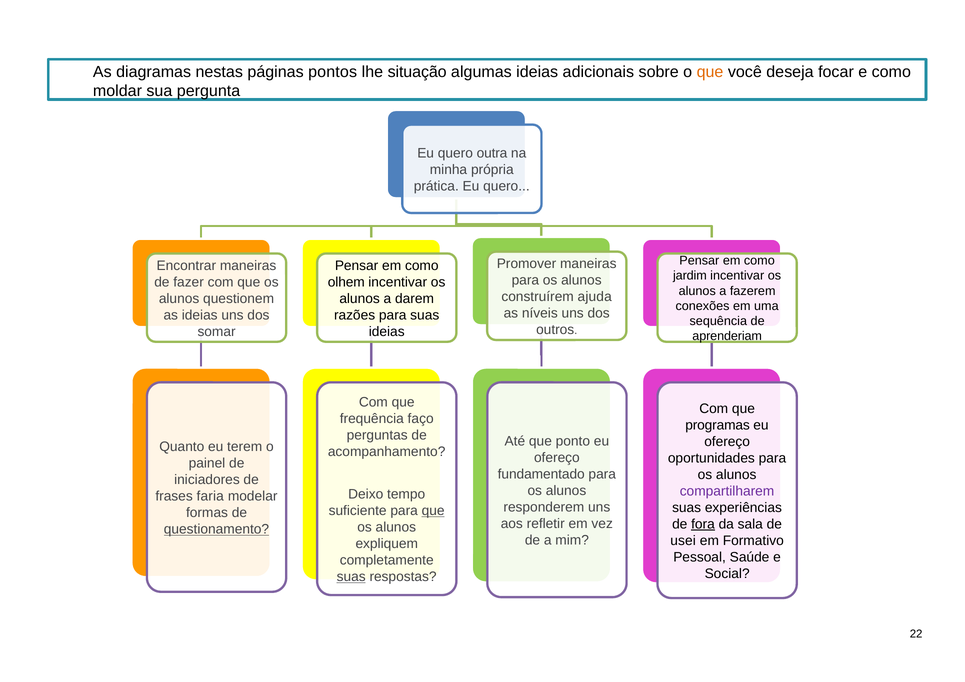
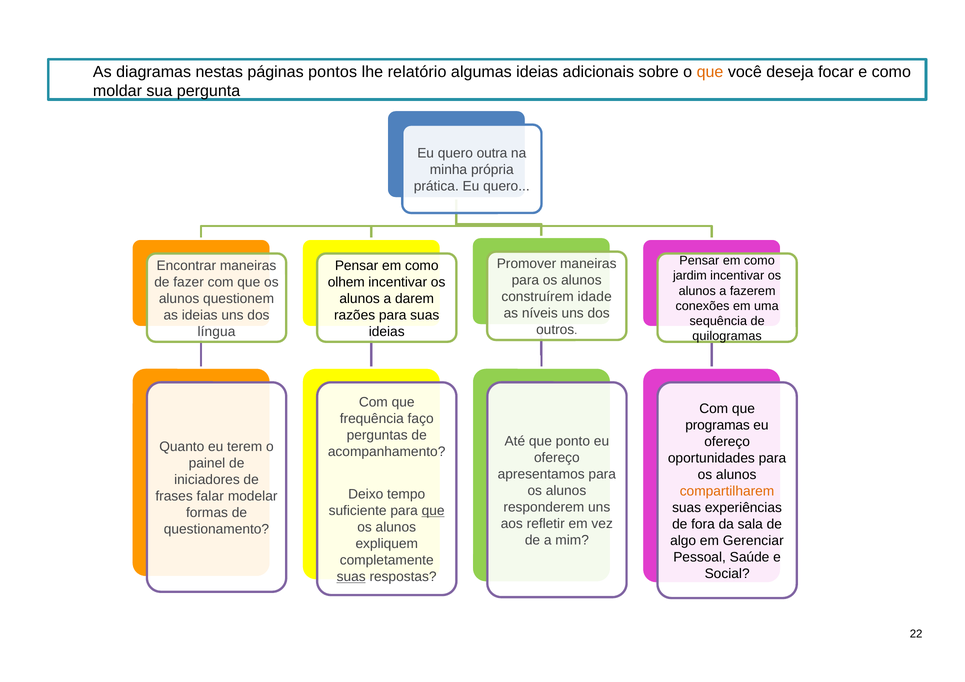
situação: situação -> relatório (417, 72)
ajuda: ajuda -> idade (595, 297)
somar: somar -> língua (216, 332)
aprenderiam: aprenderiam -> quilogramas (727, 337)
fundamentado: fundamentado -> apresentamos (541, 475)
compartilharem colour: purple -> orange (727, 491)
faria: faria -> falar (210, 497)
fora underline: present -> none (703, 524)
questionamento underline: present -> none (216, 530)
usei: usei -> algo (683, 541)
Formativo: Formativo -> Gerenciar (753, 541)
